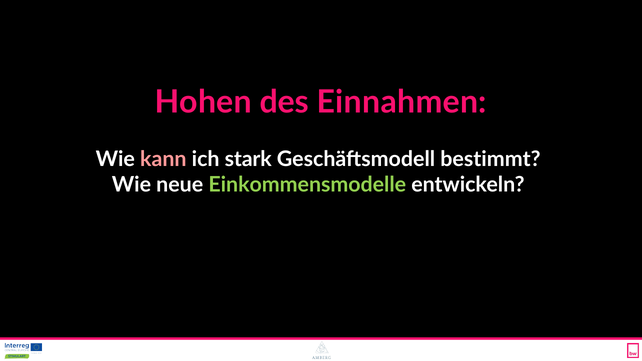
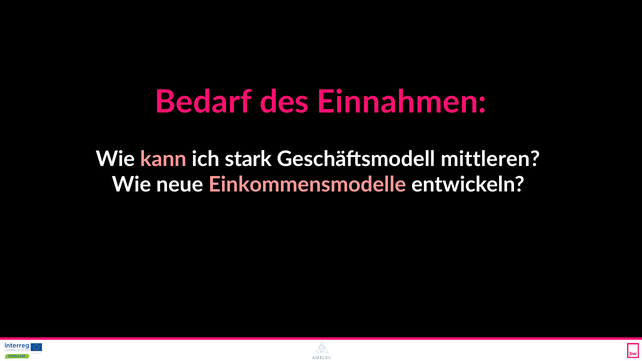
Hohen: Hohen -> Bedarf (203, 102)
bestimmt: bestimmt -> mittleren (490, 159)
Einkommensmodelle colour: light green -> pink (307, 185)
